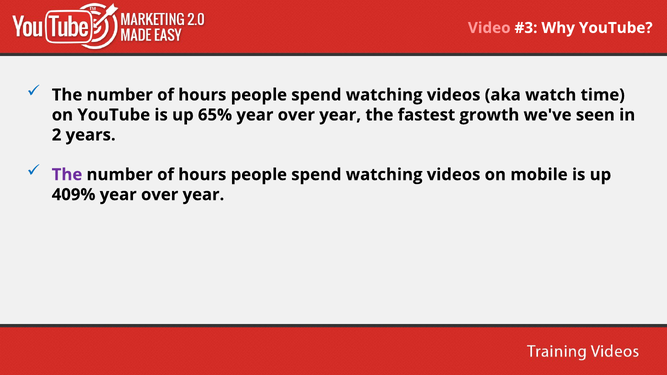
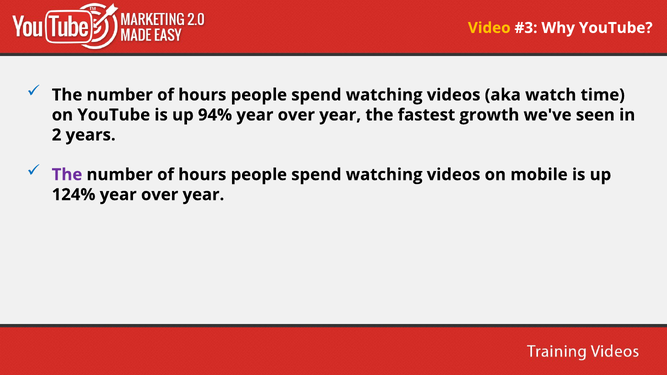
Video colour: pink -> yellow (489, 28)
65%: 65% -> 94% (215, 115)
409%: 409% -> 124% (74, 195)
